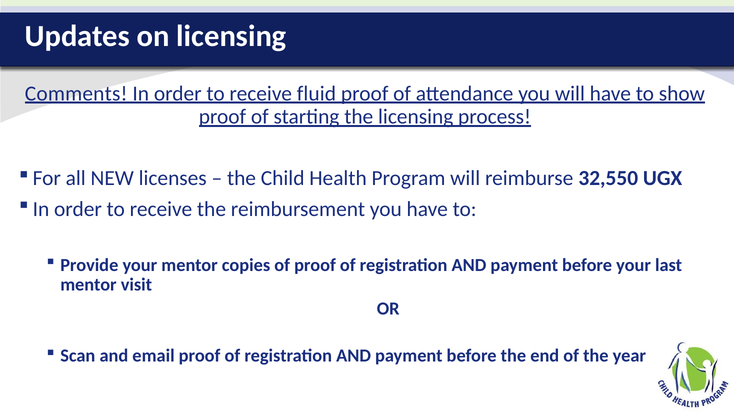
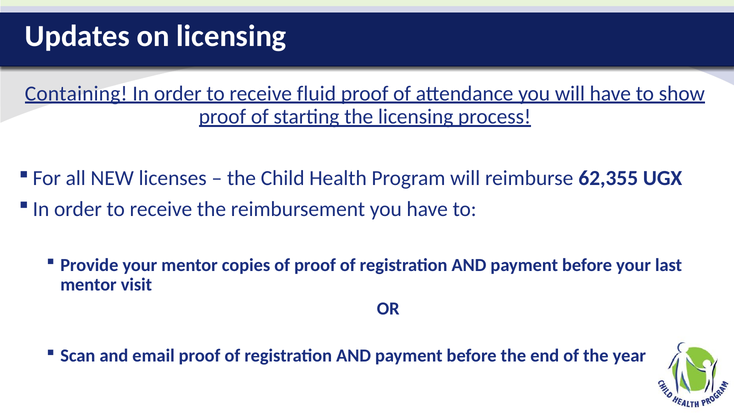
Comments: Comments -> Containing (76, 93)
32,550: 32,550 -> 62,355 (608, 178)
